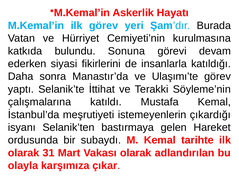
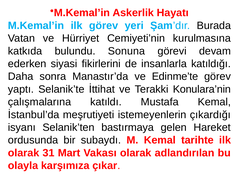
Ulaşımı’te: Ulaşımı’te -> Edinme’te (175, 77)
Söyleme’nin: Söyleme’nin -> Konulara’nin (202, 89)
